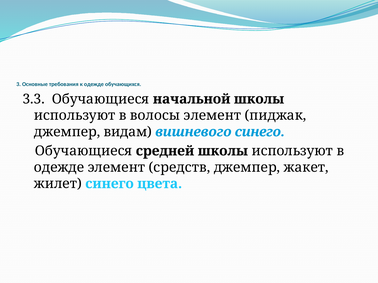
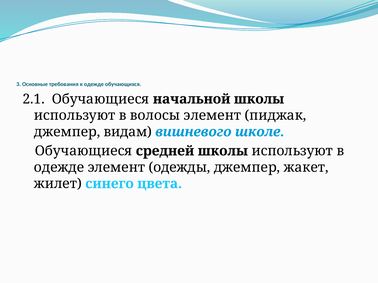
3.3: 3.3 -> 2.1 (34, 99)
вишневого синего: синего -> школе (260, 132)
средств: средств -> одежды (180, 168)
